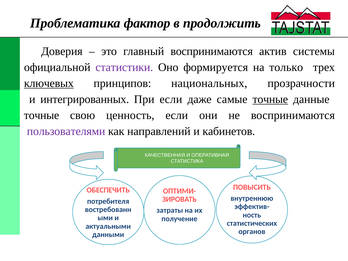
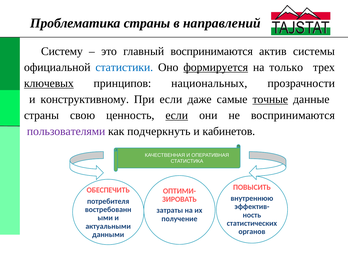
Проблематика фактор: фактор -> страны (147, 23)
продолжить: продолжить -> направлений (222, 23)
Доверия: Доверия -> Систему (62, 51)
статистики colour: purple -> blue (124, 67)
формируется underline: none -> present (216, 67)
интегрированных: интегрированных -> конструктивному (85, 99)
точные: точные -> страны (41, 115)
если underline: none -> present (177, 115)
направлений: направлений -> подчеркнуть (159, 131)
